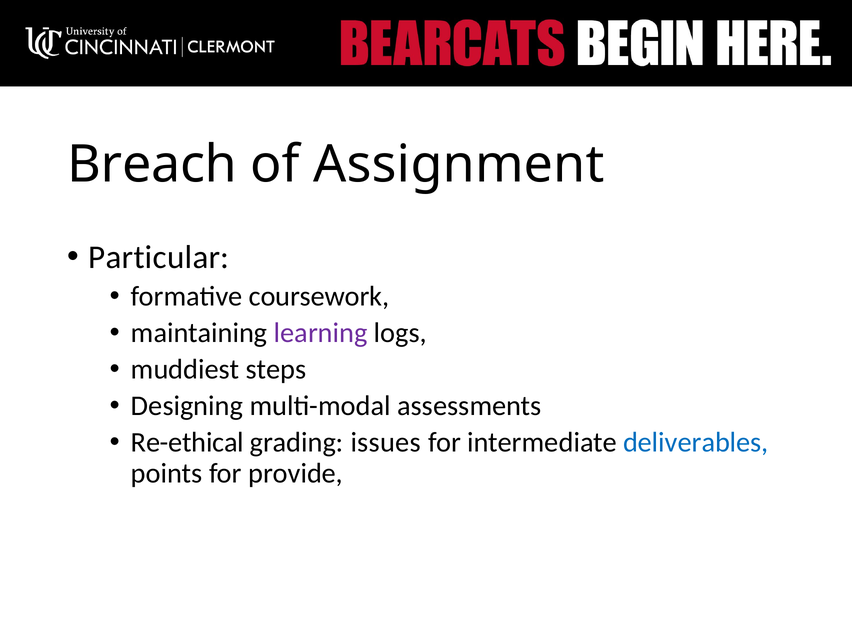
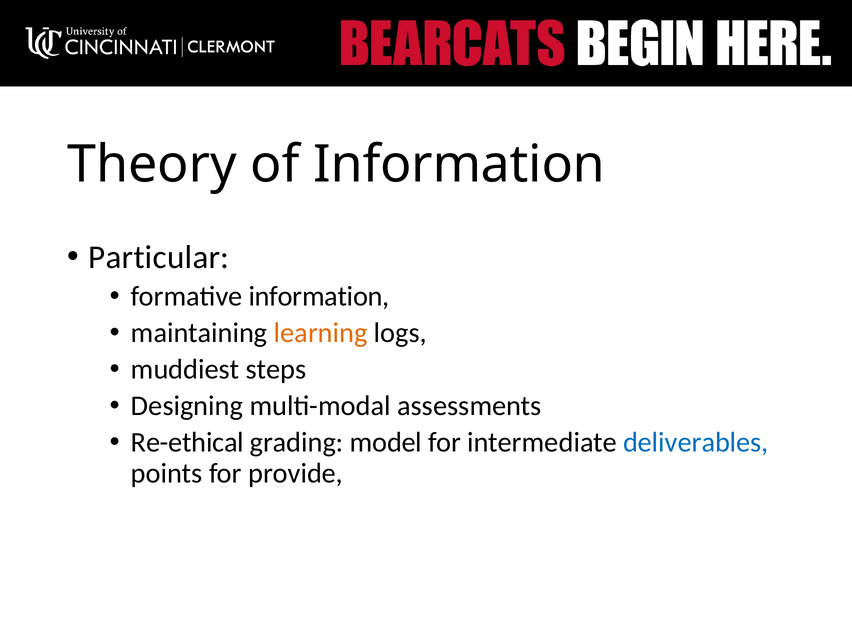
Breach: Breach -> Theory (152, 165)
of Assignment: Assignment -> Information (459, 165)
formative coursework: coursework -> information (319, 296)
learning colour: purple -> orange (321, 333)
issues: issues -> model (386, 443)
